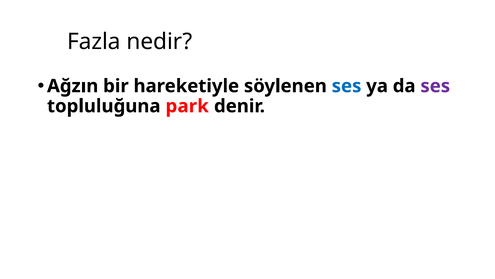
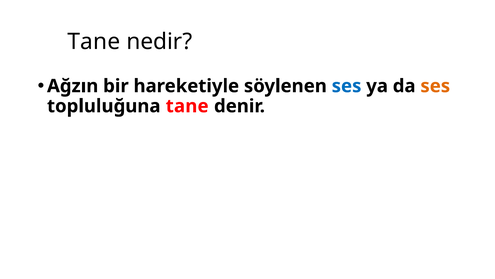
Fazla: Fazla -> Tane (94, 42)
ses colour: purple -> orange (435, 86)
topluluğuna park: park -> tane (187, 106)
